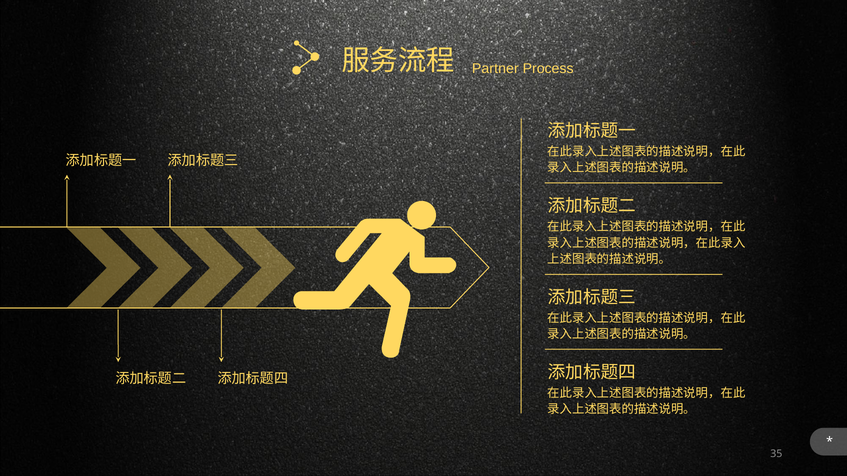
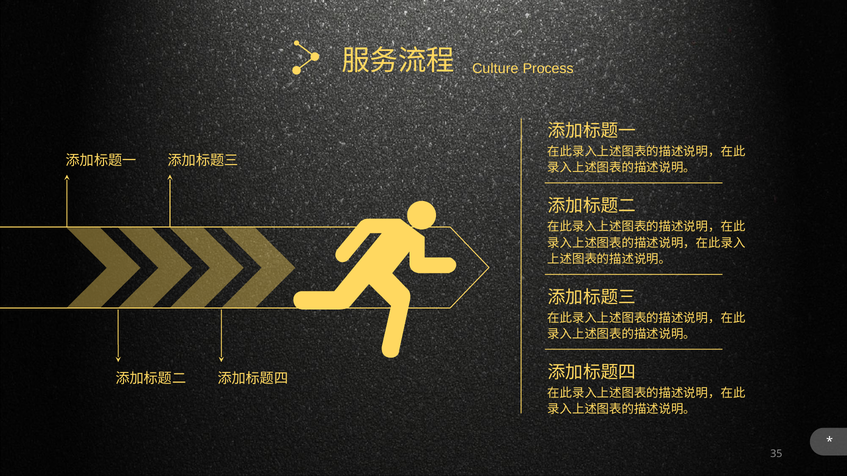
Partner: Partner -> Culture (495, 69)
